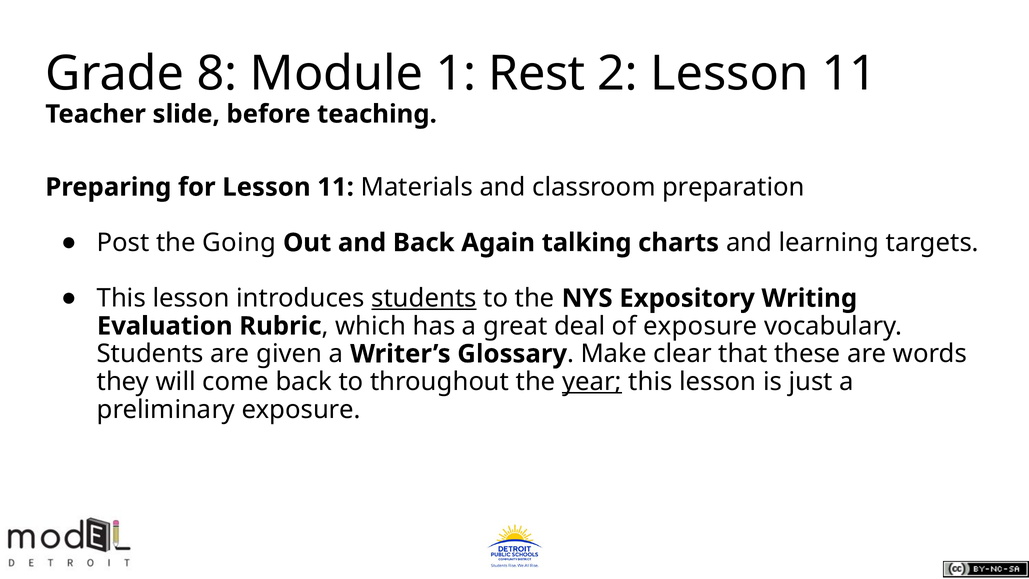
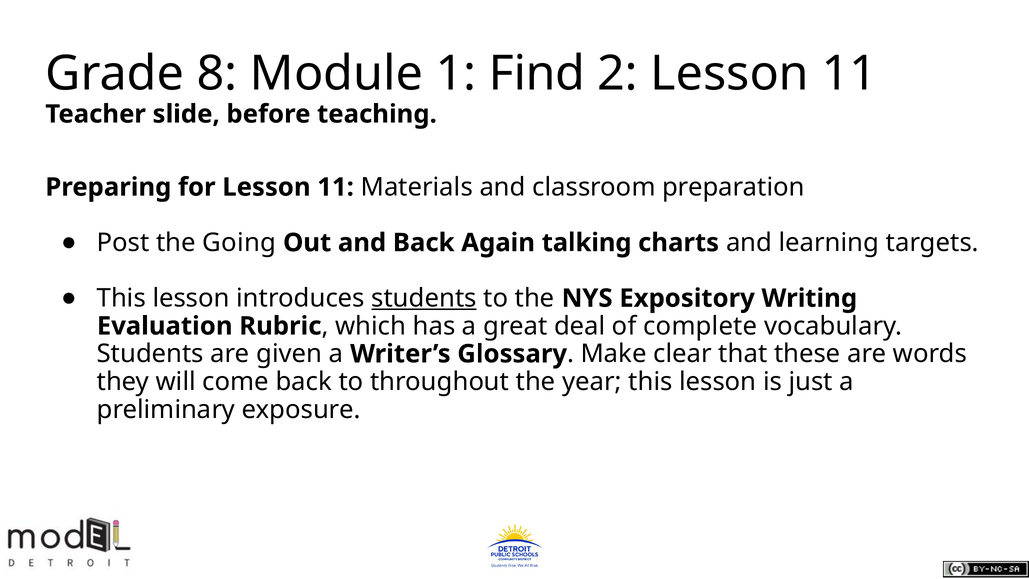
Rest: Rest -> Find (537, 74)
of exposure: exposure -> complete (700, 326)
year underline: present -> none (592, 382)
